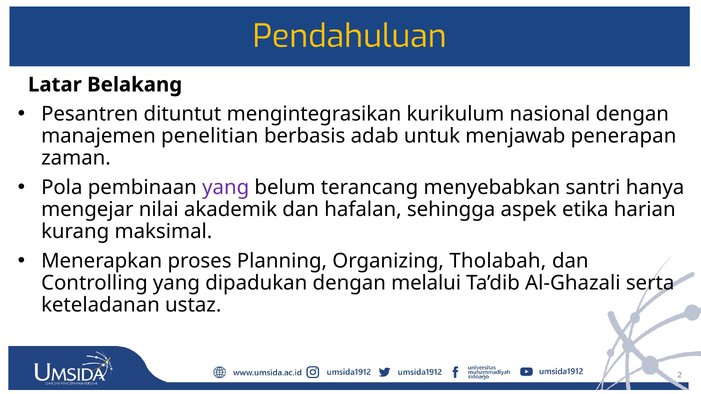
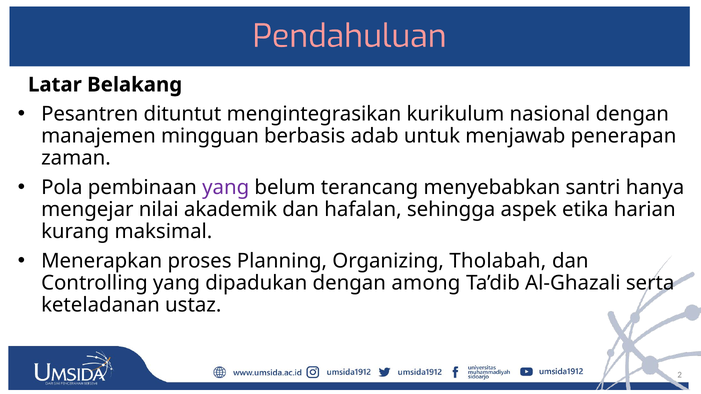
Pendahuluan colour: yellow -> pink (350, 36)
penelitian: penelitian -> mingguan (210, 136)
melalui: melalui -> among (426, 283)
